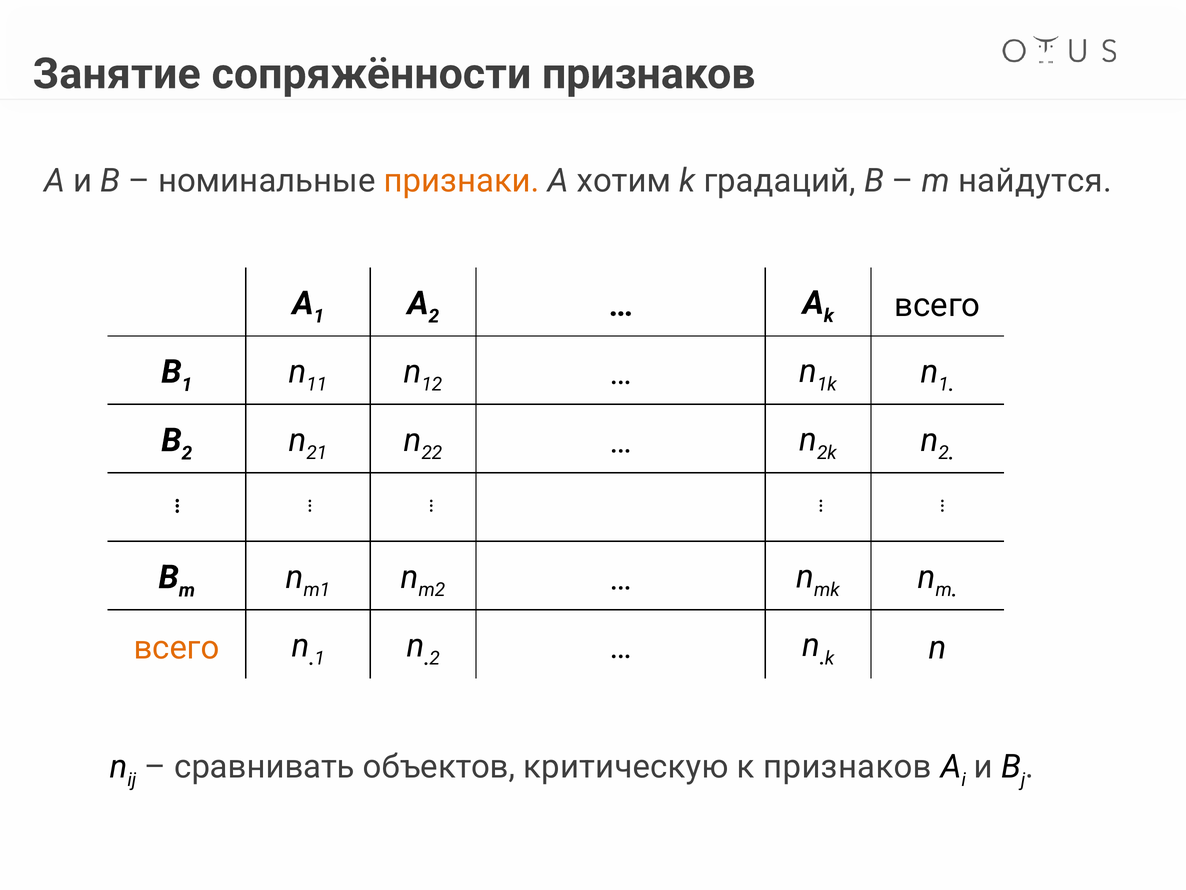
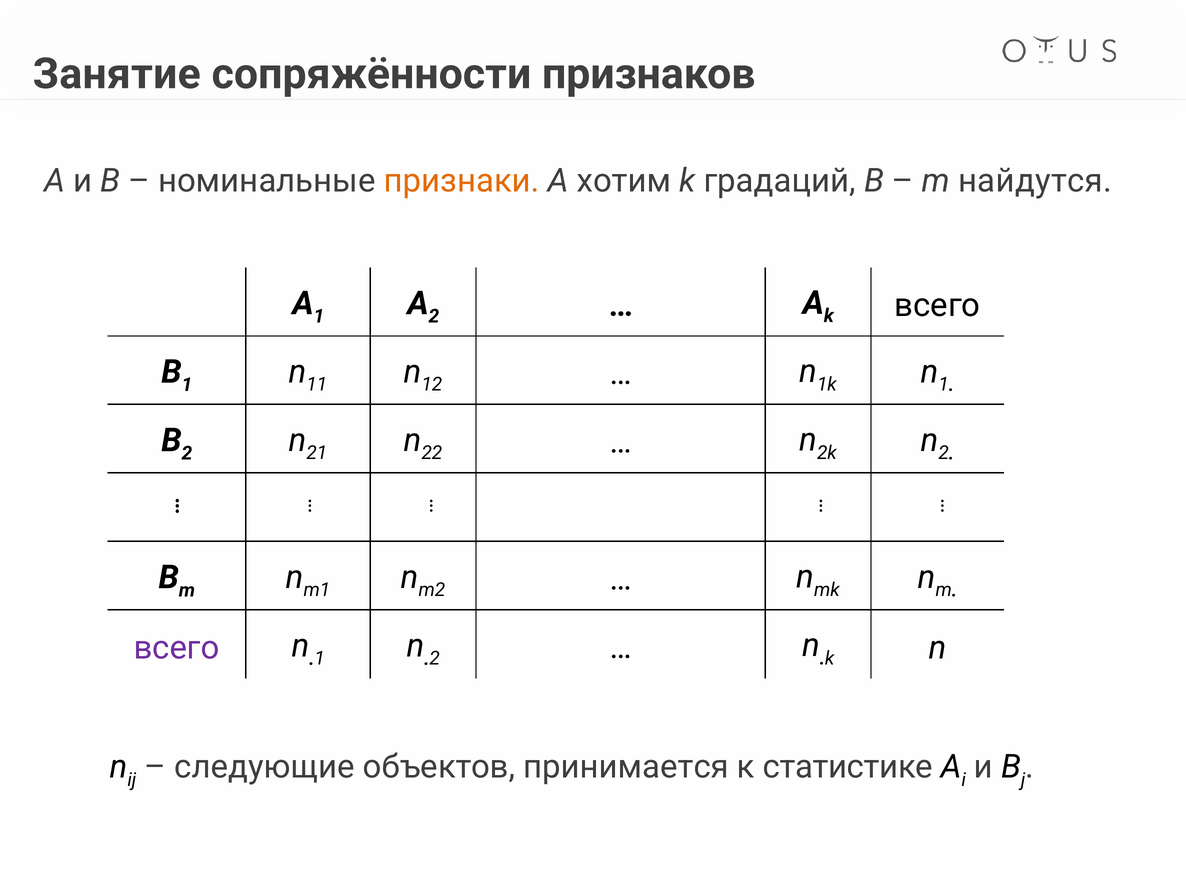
всего colour: orange -> purple (177, 647)
сравнивать: сравнивать -> следующие (265, 767)
критическую: критическую -> принимается (626, 767)
к признаков: признаков -> статистике (848, 767)
